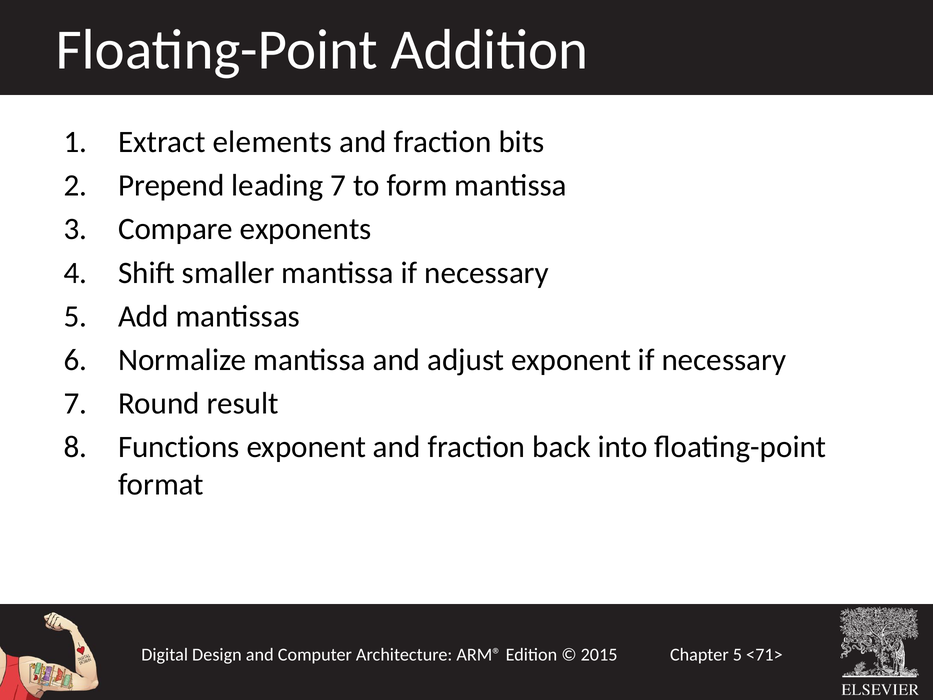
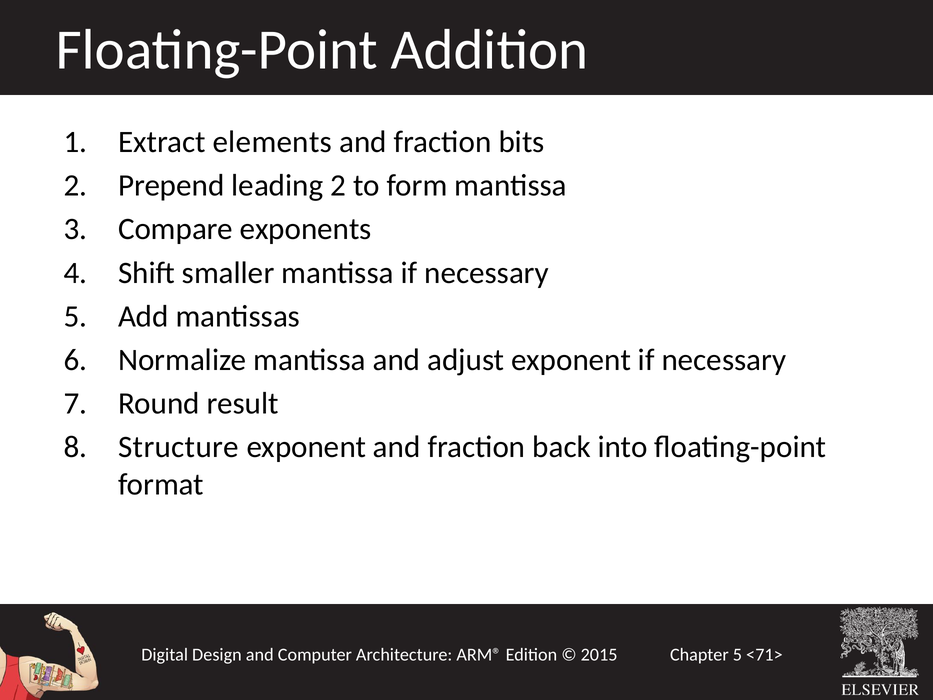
leading 7: 7 -> 2 (338, 186)
Functions: Functions -> Structure (179, 447)
